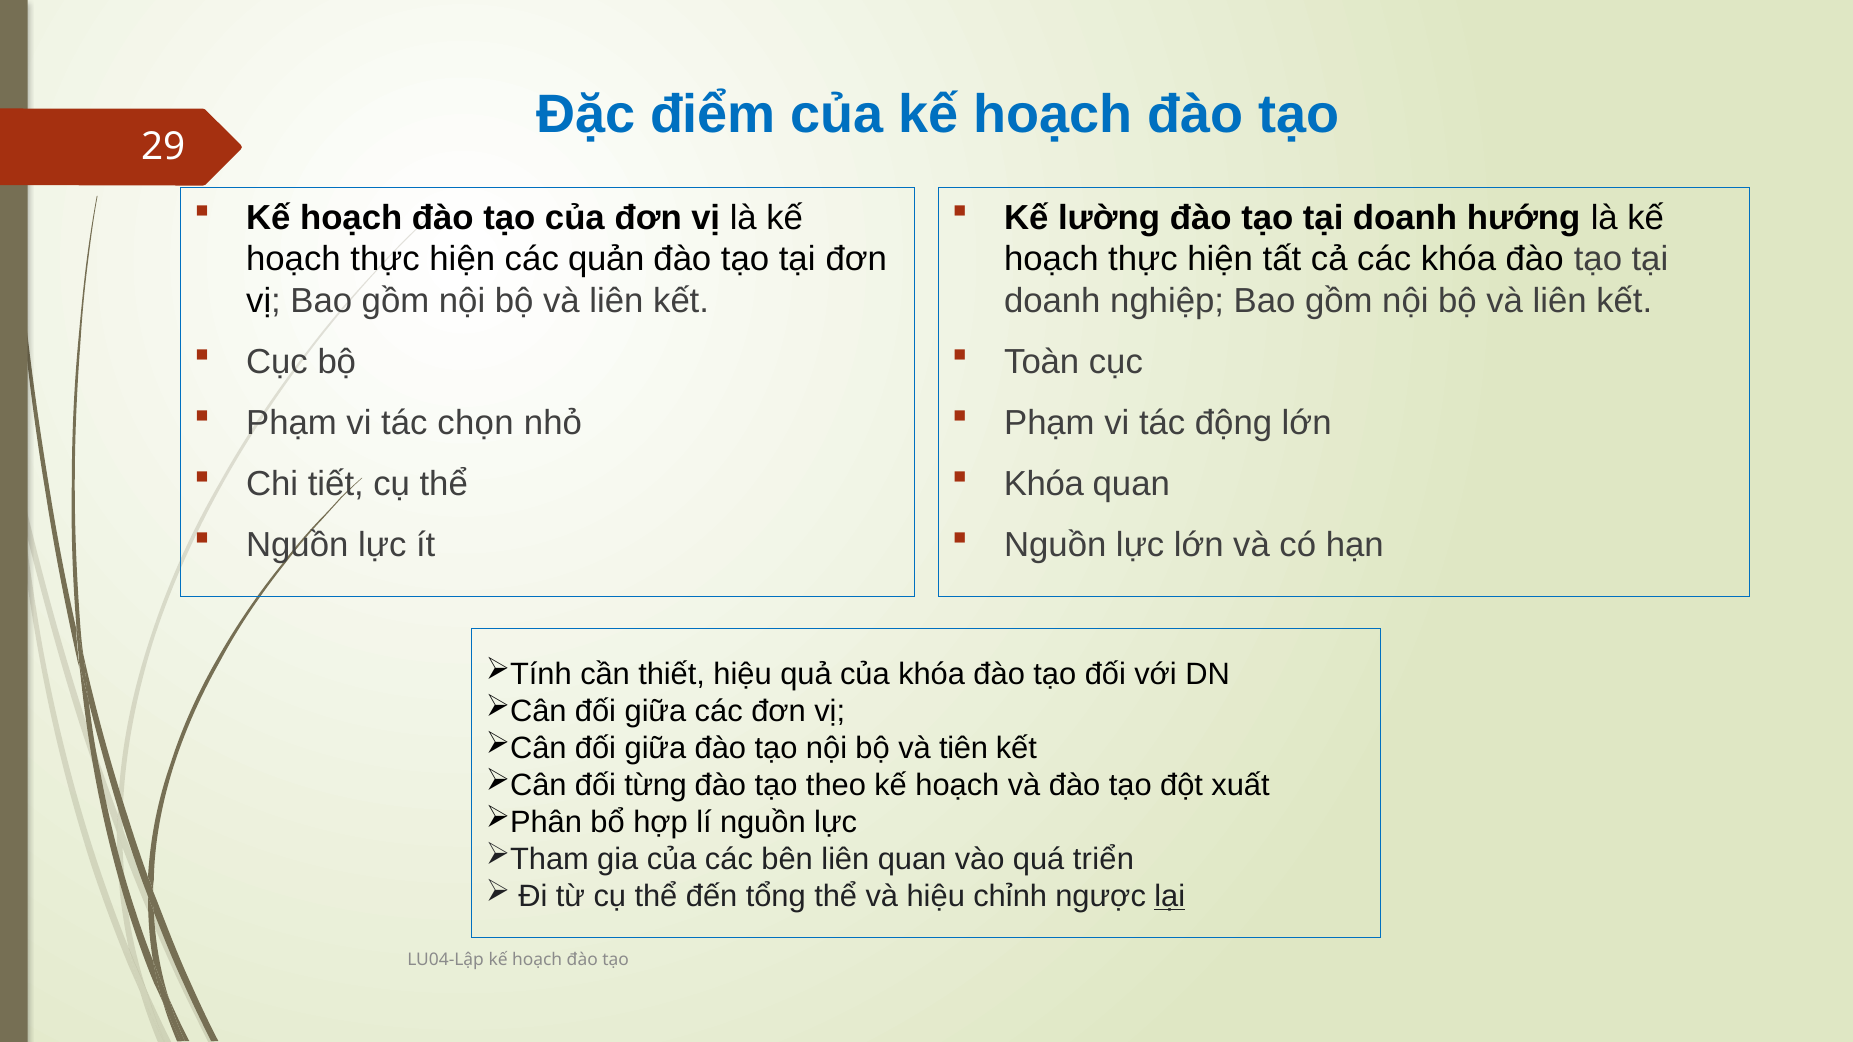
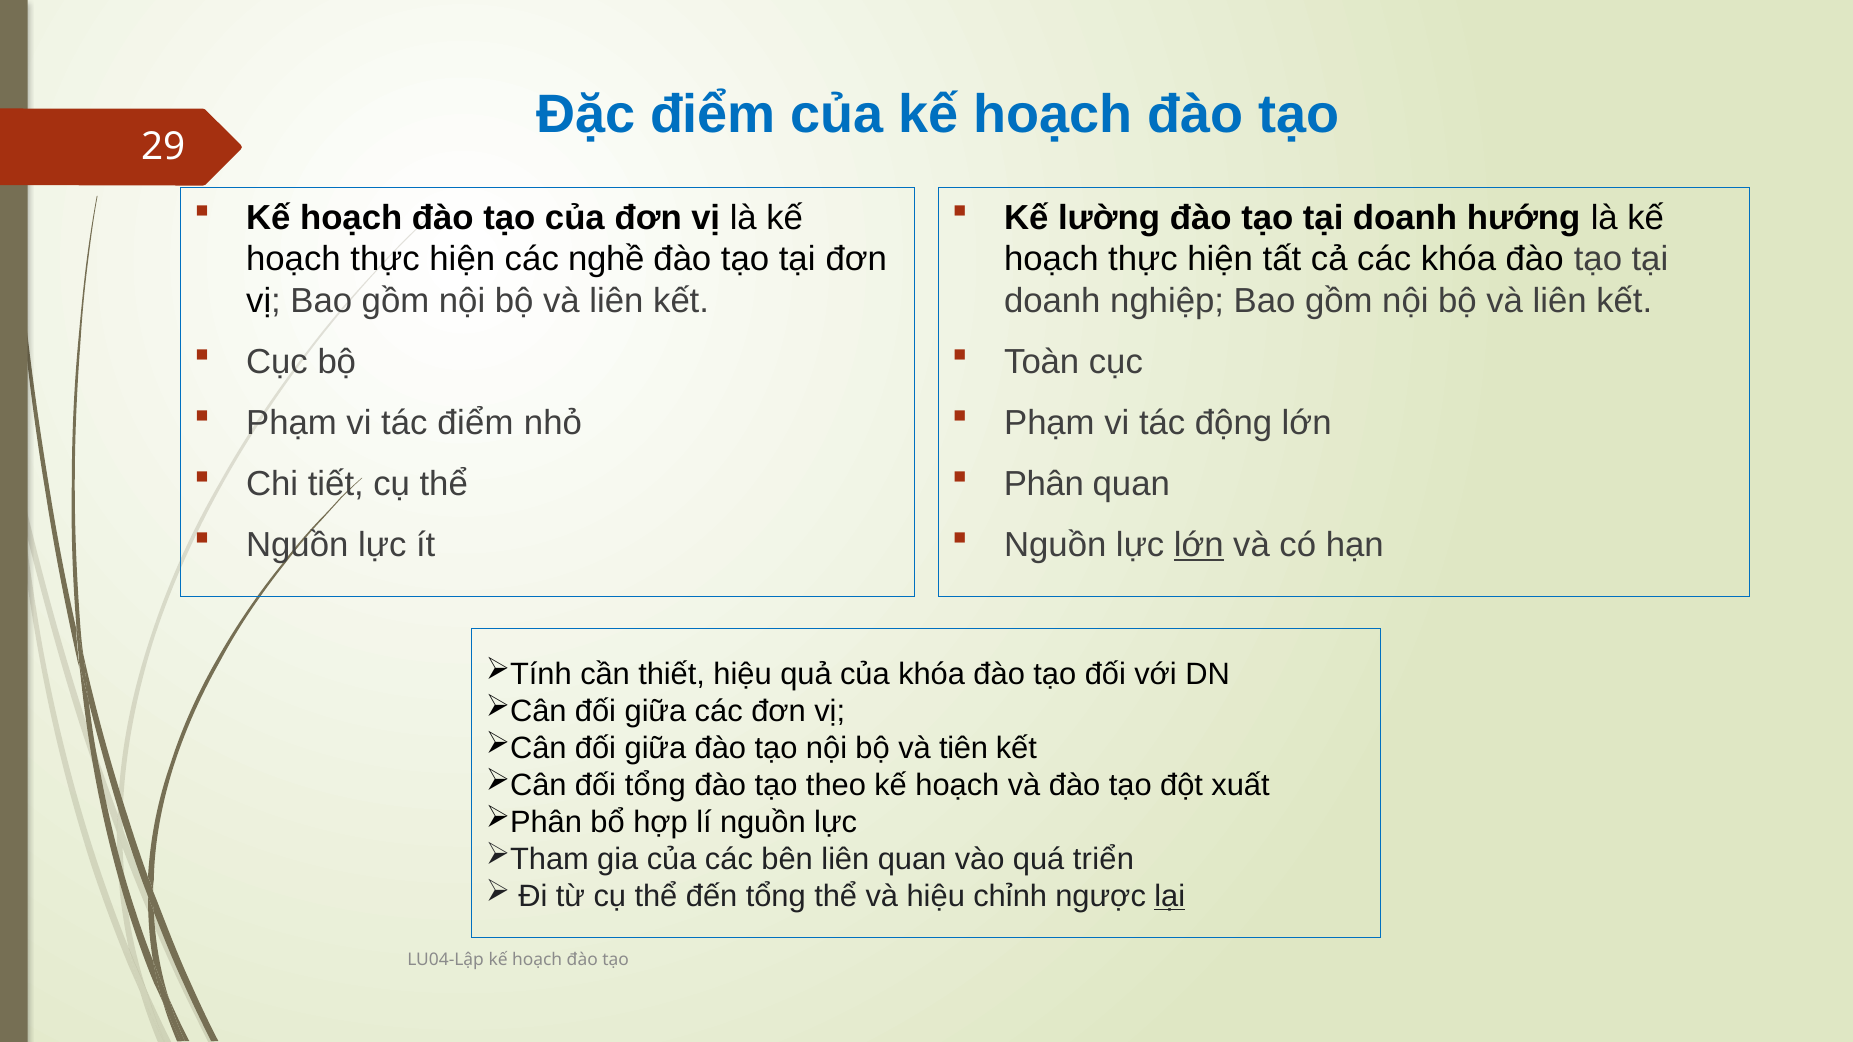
quản: quản -> nghề (606, 259)
tác chọn: chọn -> điểm (476, 423)
Khóa: Khóa -> Phân (1044, 484)
lớn underline: none -> present (1199, 545)
đối từng: từng -> tổng (655, 785)
